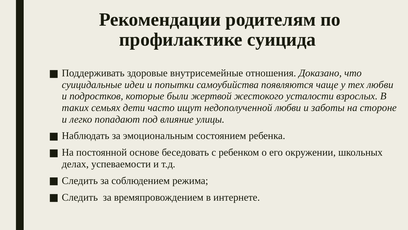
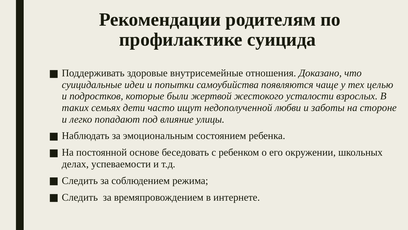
тех любви: любви -> целью (380, 85)
